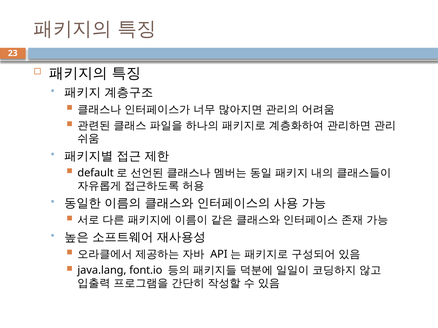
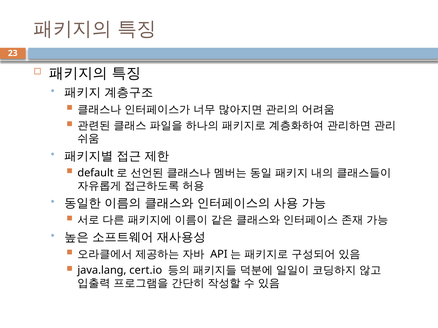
font.io: font.io -> cert.io (146, 271)
